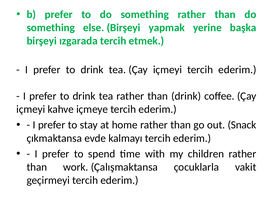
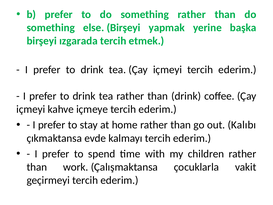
Snack: Snack -> Kalıbı (242, 125)
